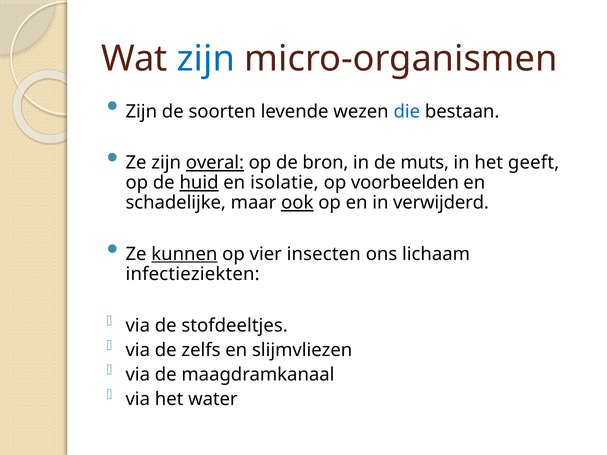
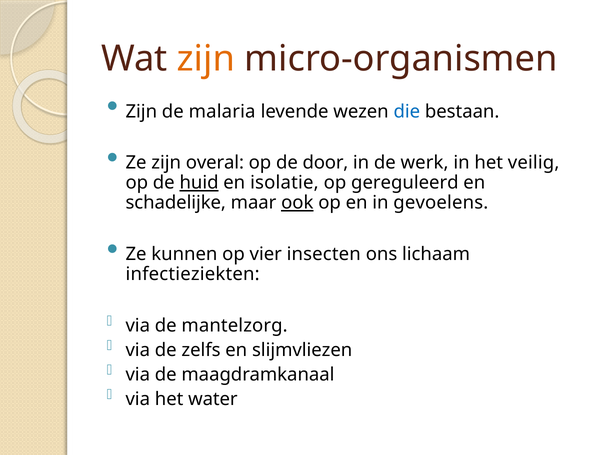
zijn colour: blue -> orange (206, 59)
soorten: soorten -> malaria (222, 112)
overal underline: present -> none (215, 163)
bron: bron -> door (325, 163)
muts: muts -> werk (425, 163)
geeft: geeft -> veilig (534, 163)
voorbeelden: voorbeelden -> gereguleerd (405, 183)
verwijderd: verwijderd -> gevoelens (441, 203)
kunnen underline: present -> none (184, 254)
stofdeeltjes: stofdeeltjes -> mantelzorg (235, 326)
